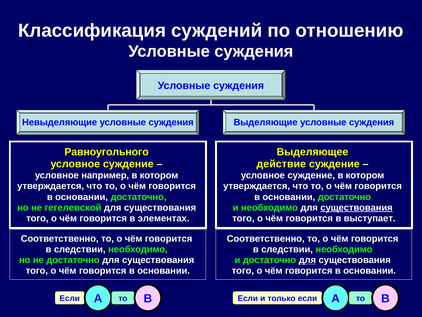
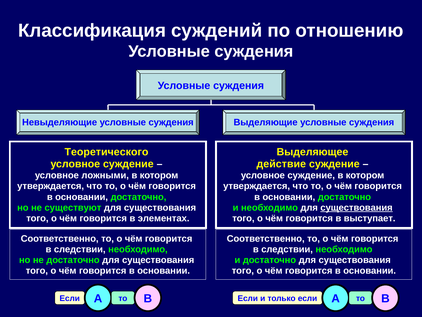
Равноугольного: Равноугольного -> Теоретического (106, 152)
например: например -> ложными (105, 175)
гегелевской: гегелевской -> существуют (73, 207)
для underline: present -> none (307, 260)
